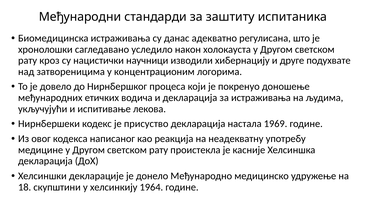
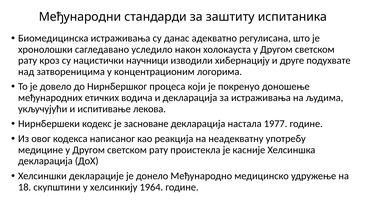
присуство: присуство -> засноване (146, 124)
1969: 1969 -> 1977 (276, 124)
